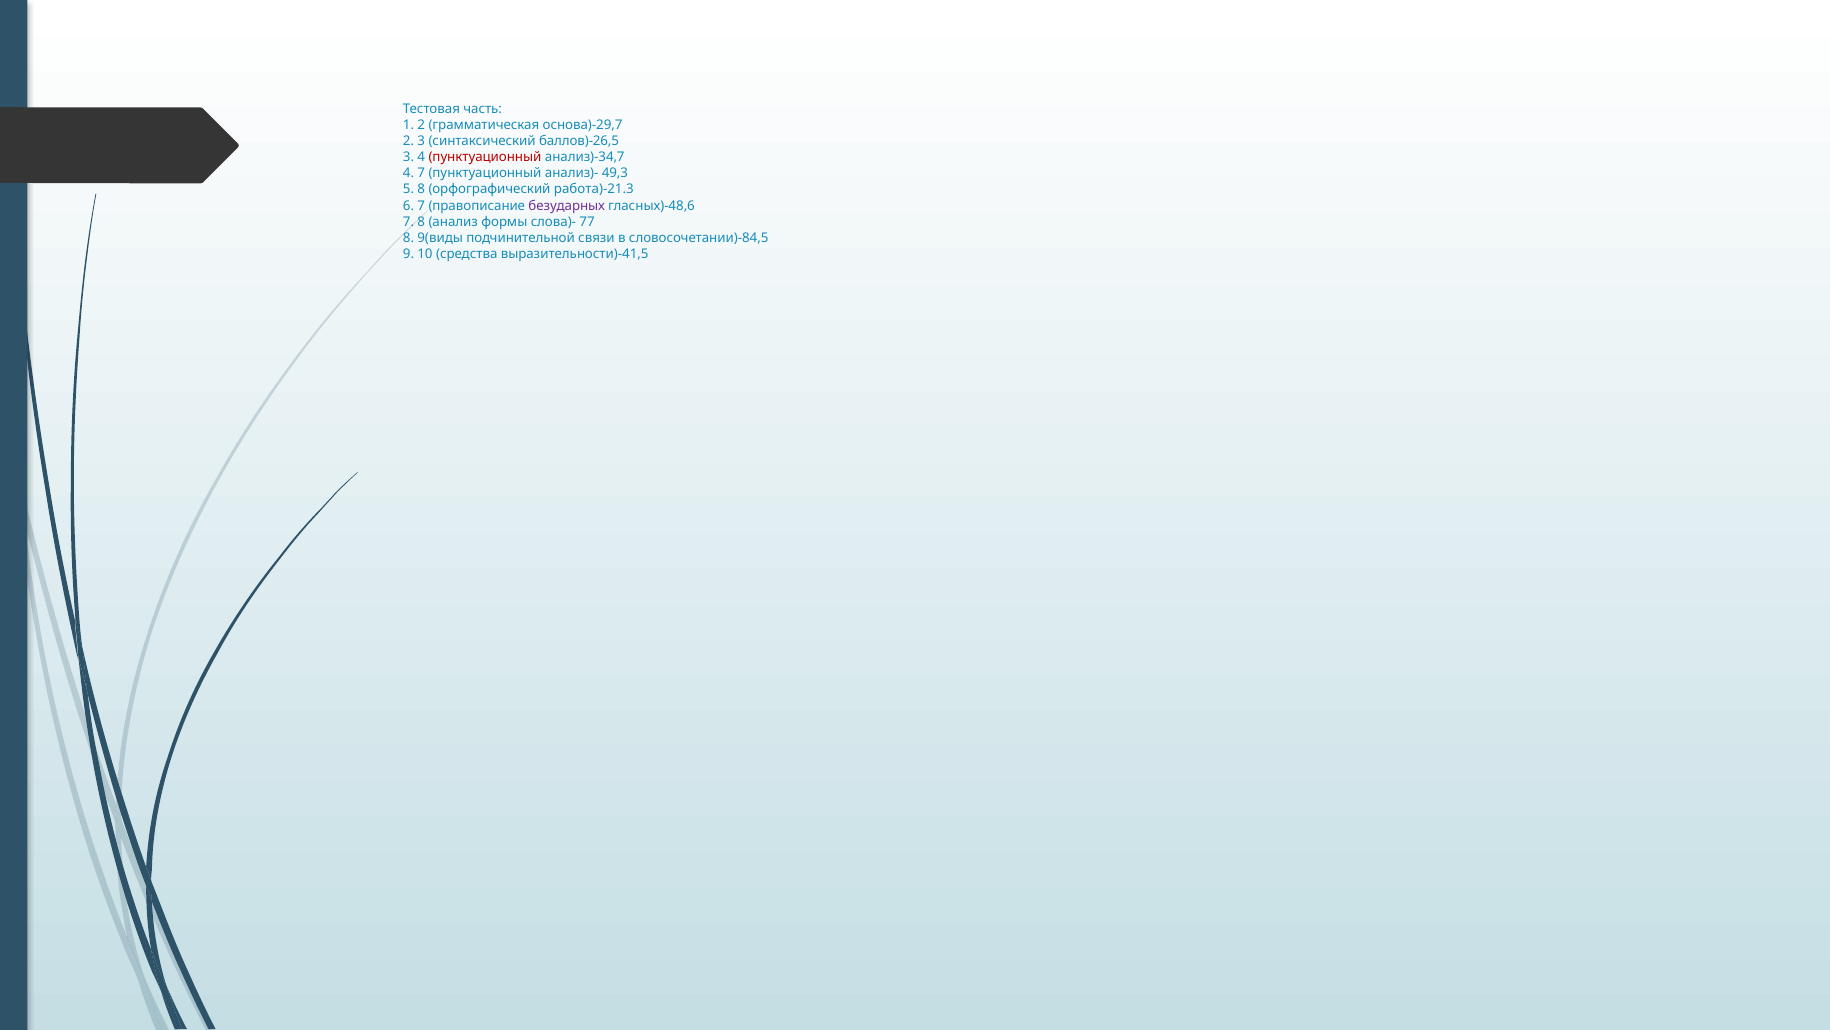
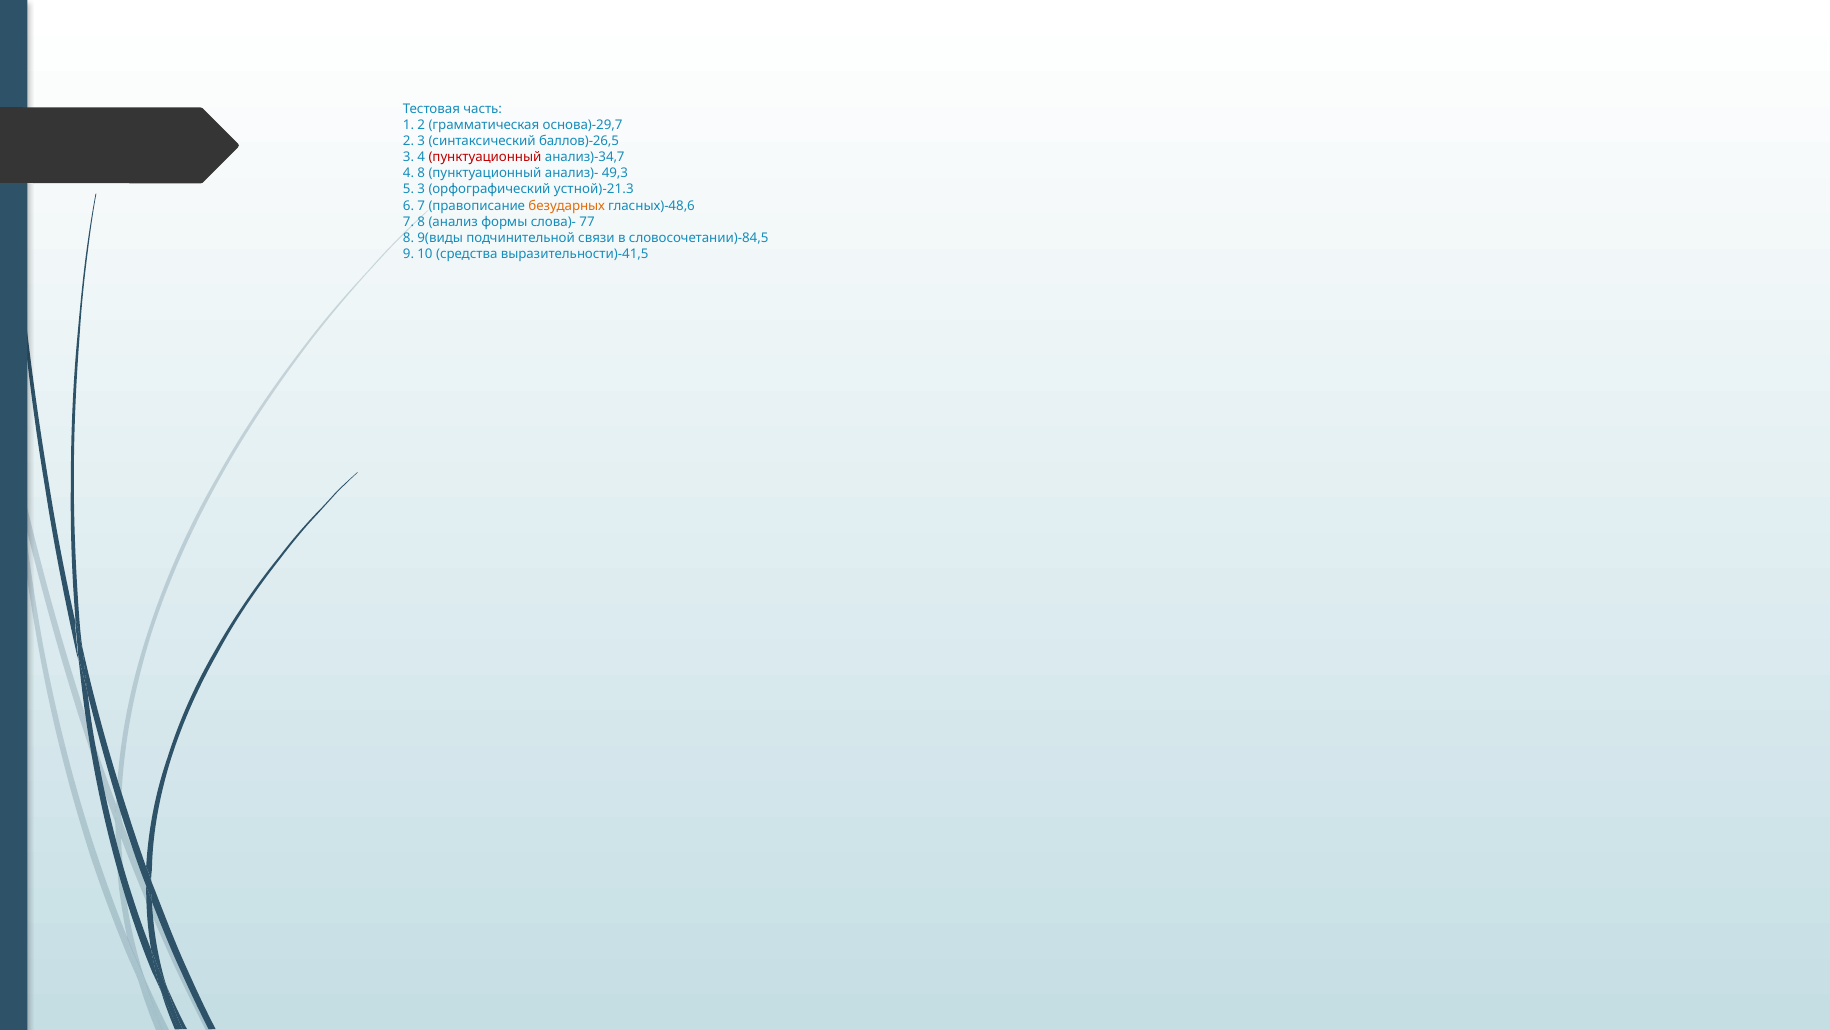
4 7: 7 -> 8 (421, 173)
5 8: 8 -> 3 (421, 189)
работа)-21.3: работа)-21.3 -> устной)-21.3 (594, 189)
безударных colour: purple -> orange (567, 205)
